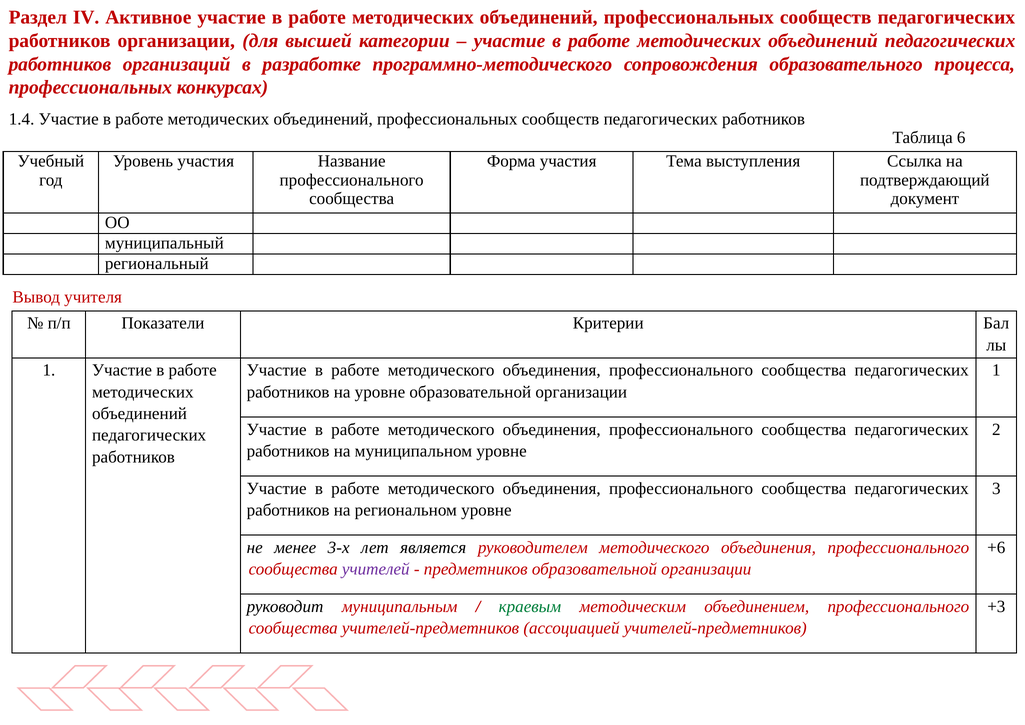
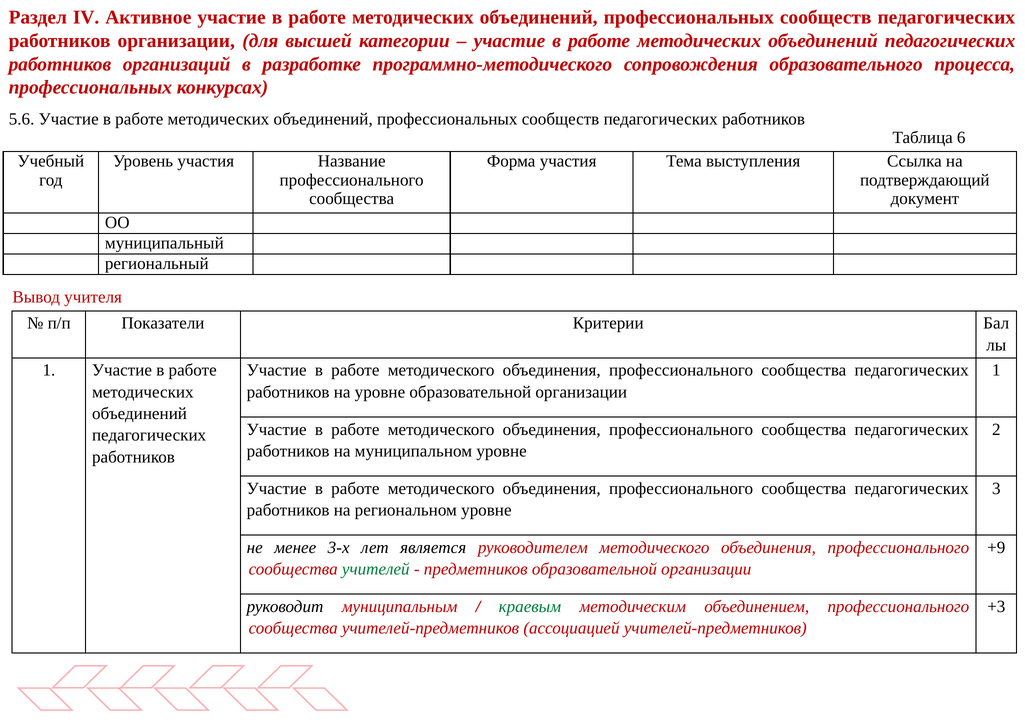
1.4: 1.4 -> 5.6 (22, 119)
+6: +6 -> +9 (996, 547)
учителей colour: purple -> green (376, 569)
